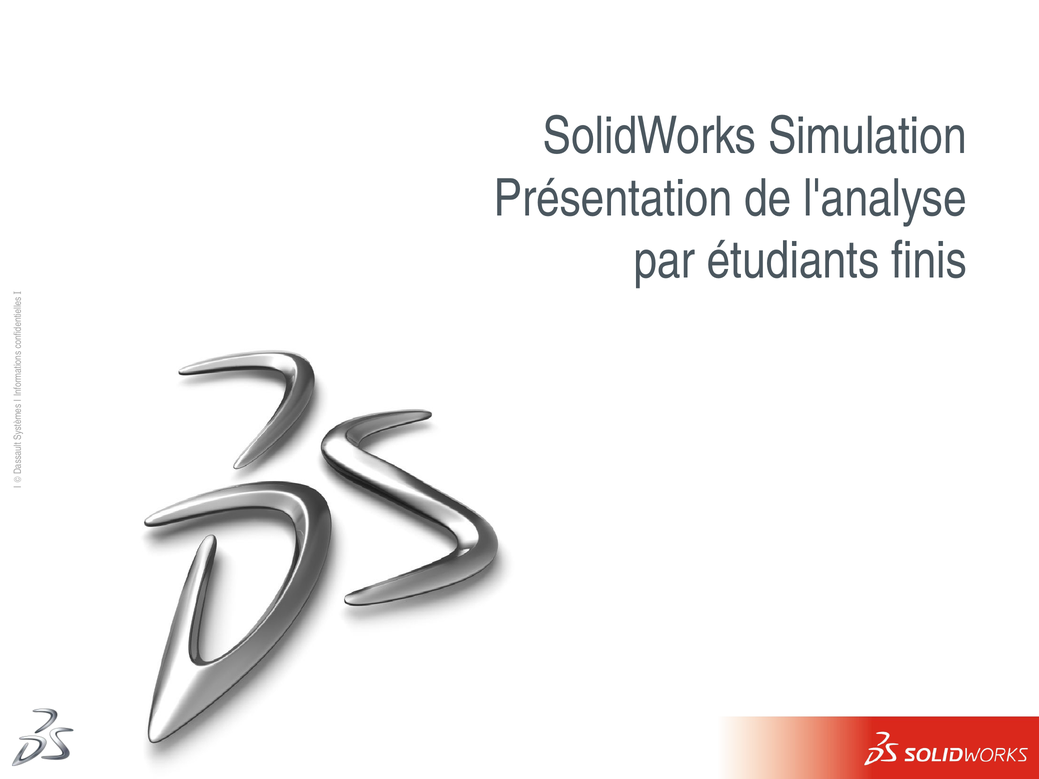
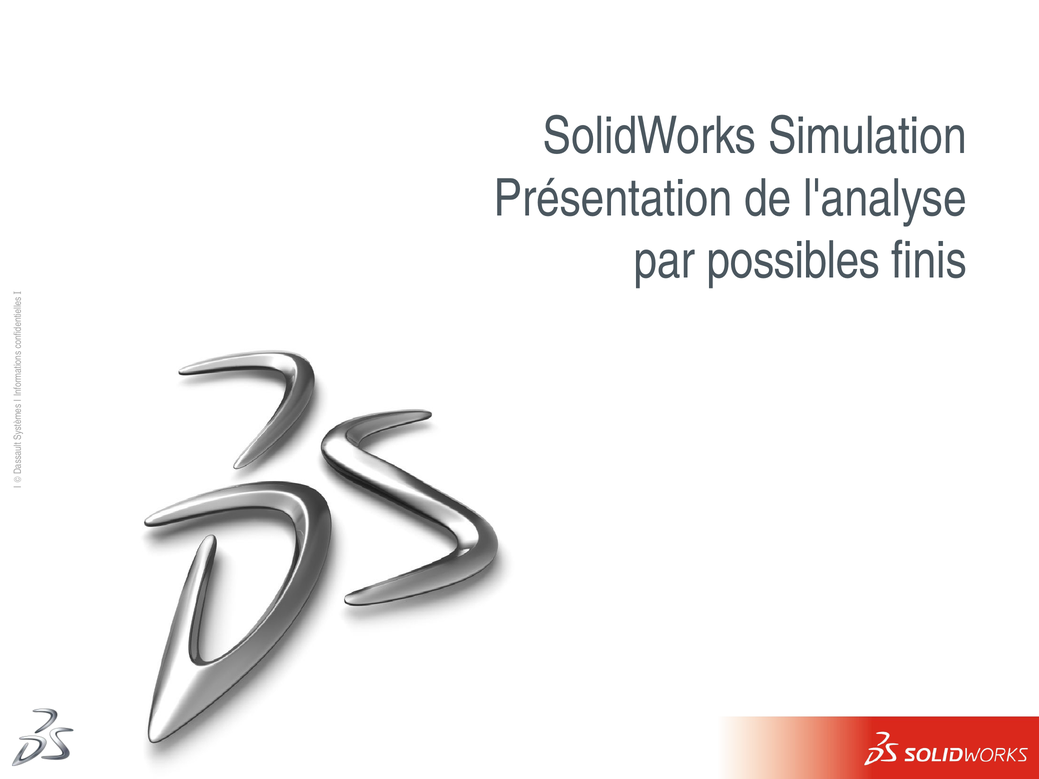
étudiants: étudiants -> possibles (793, 261)
